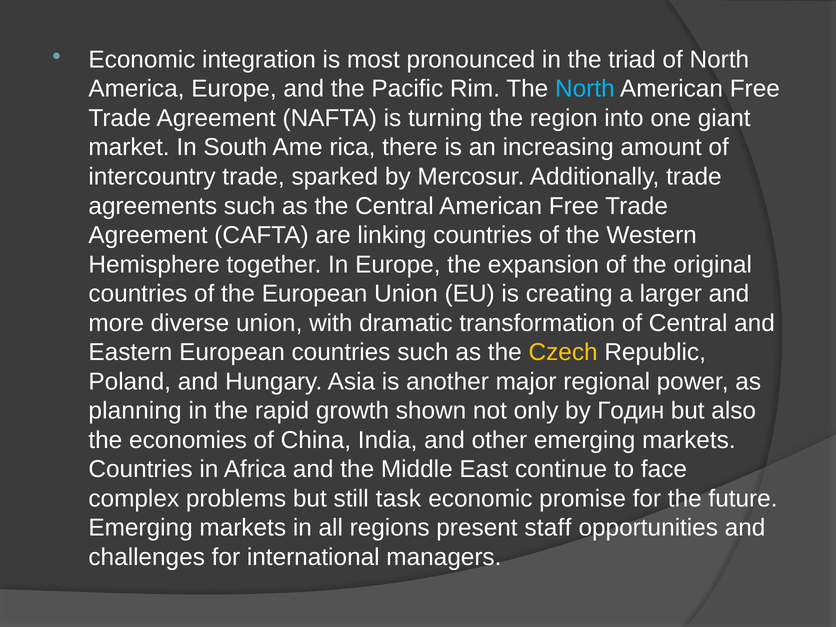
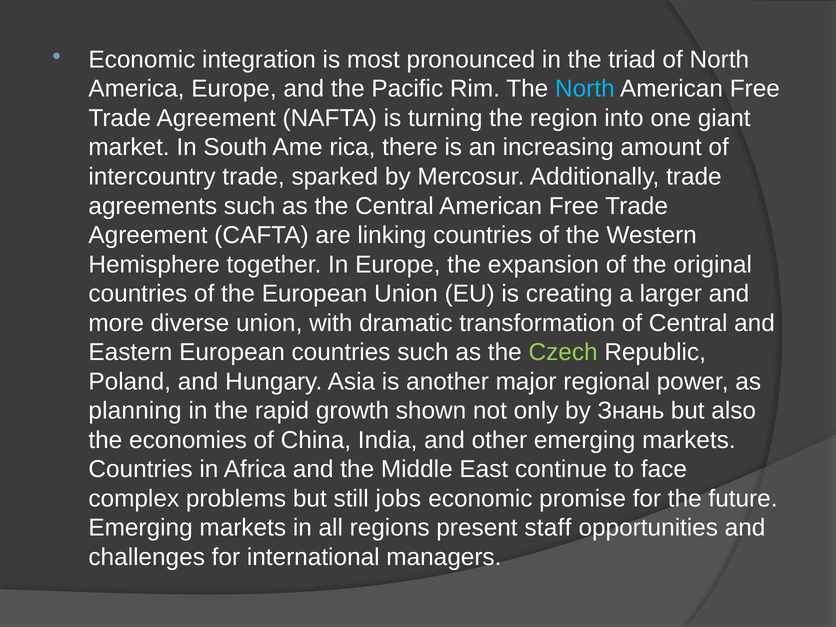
Czech colour: yellow -> light green (563, 352)
Годин: Годин -> Знань (631, 411)
task: task -> jobs (398, 499)
